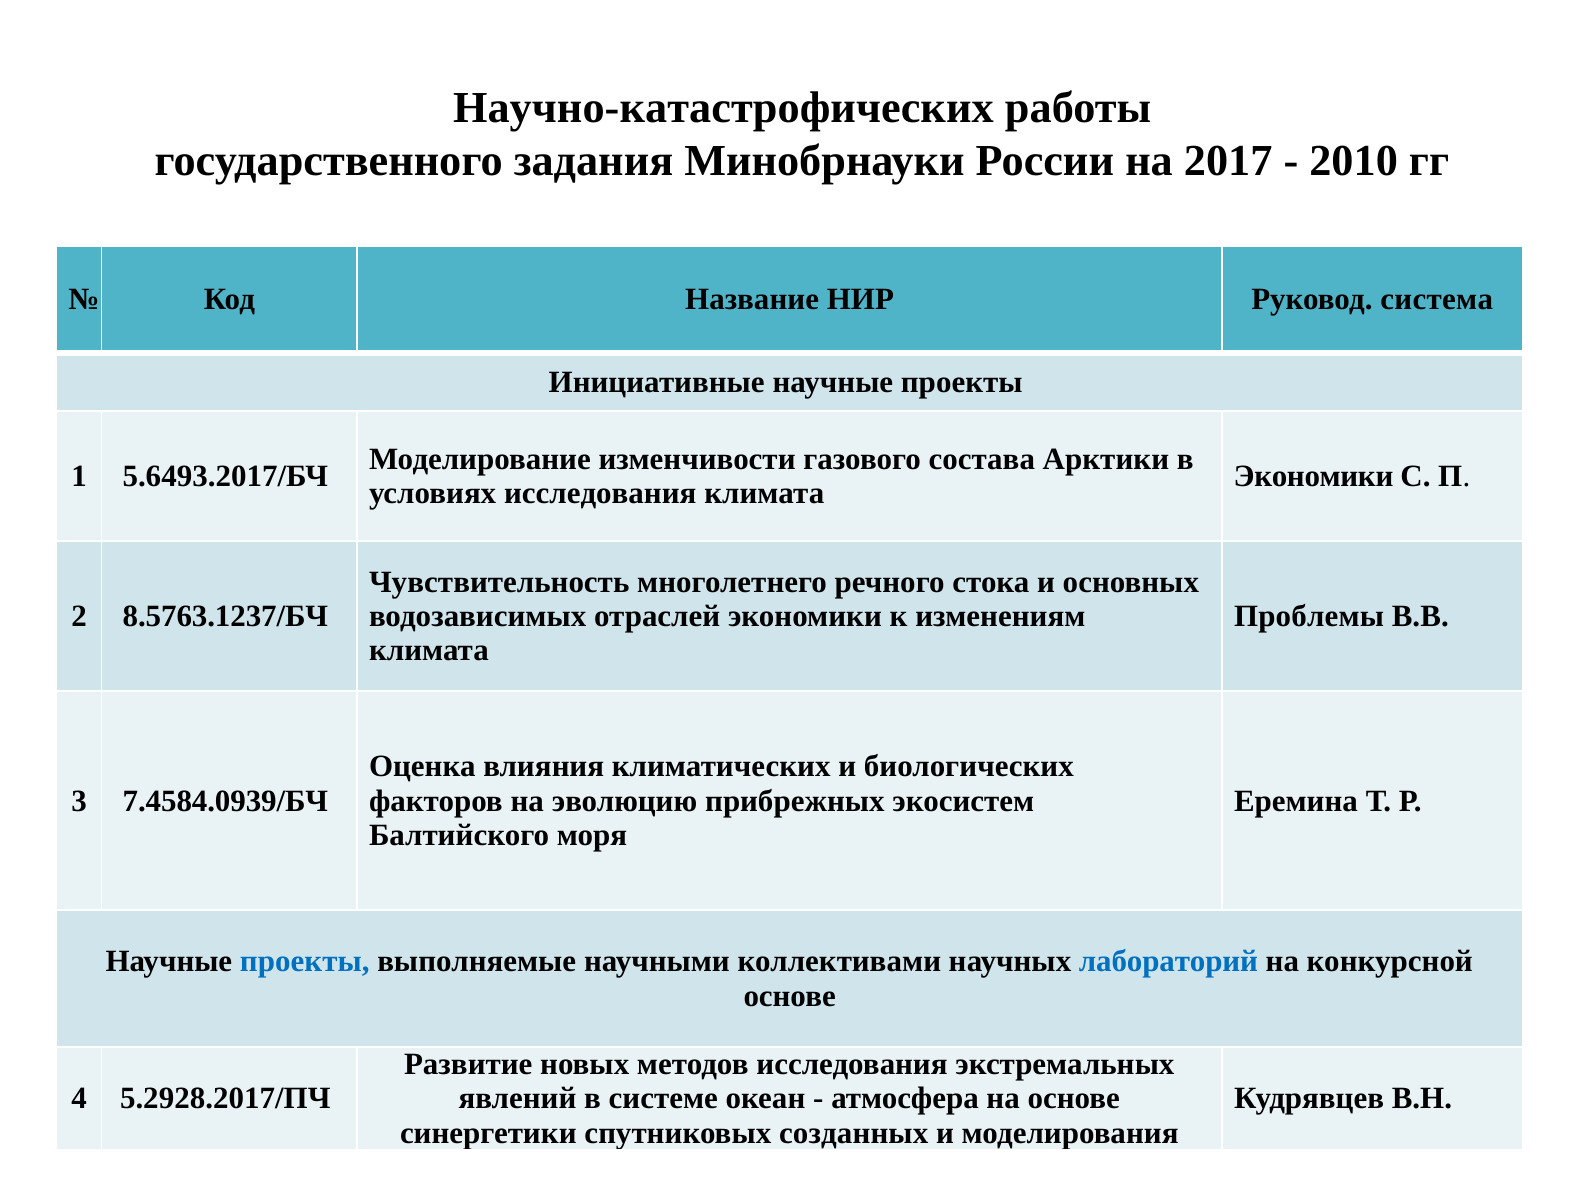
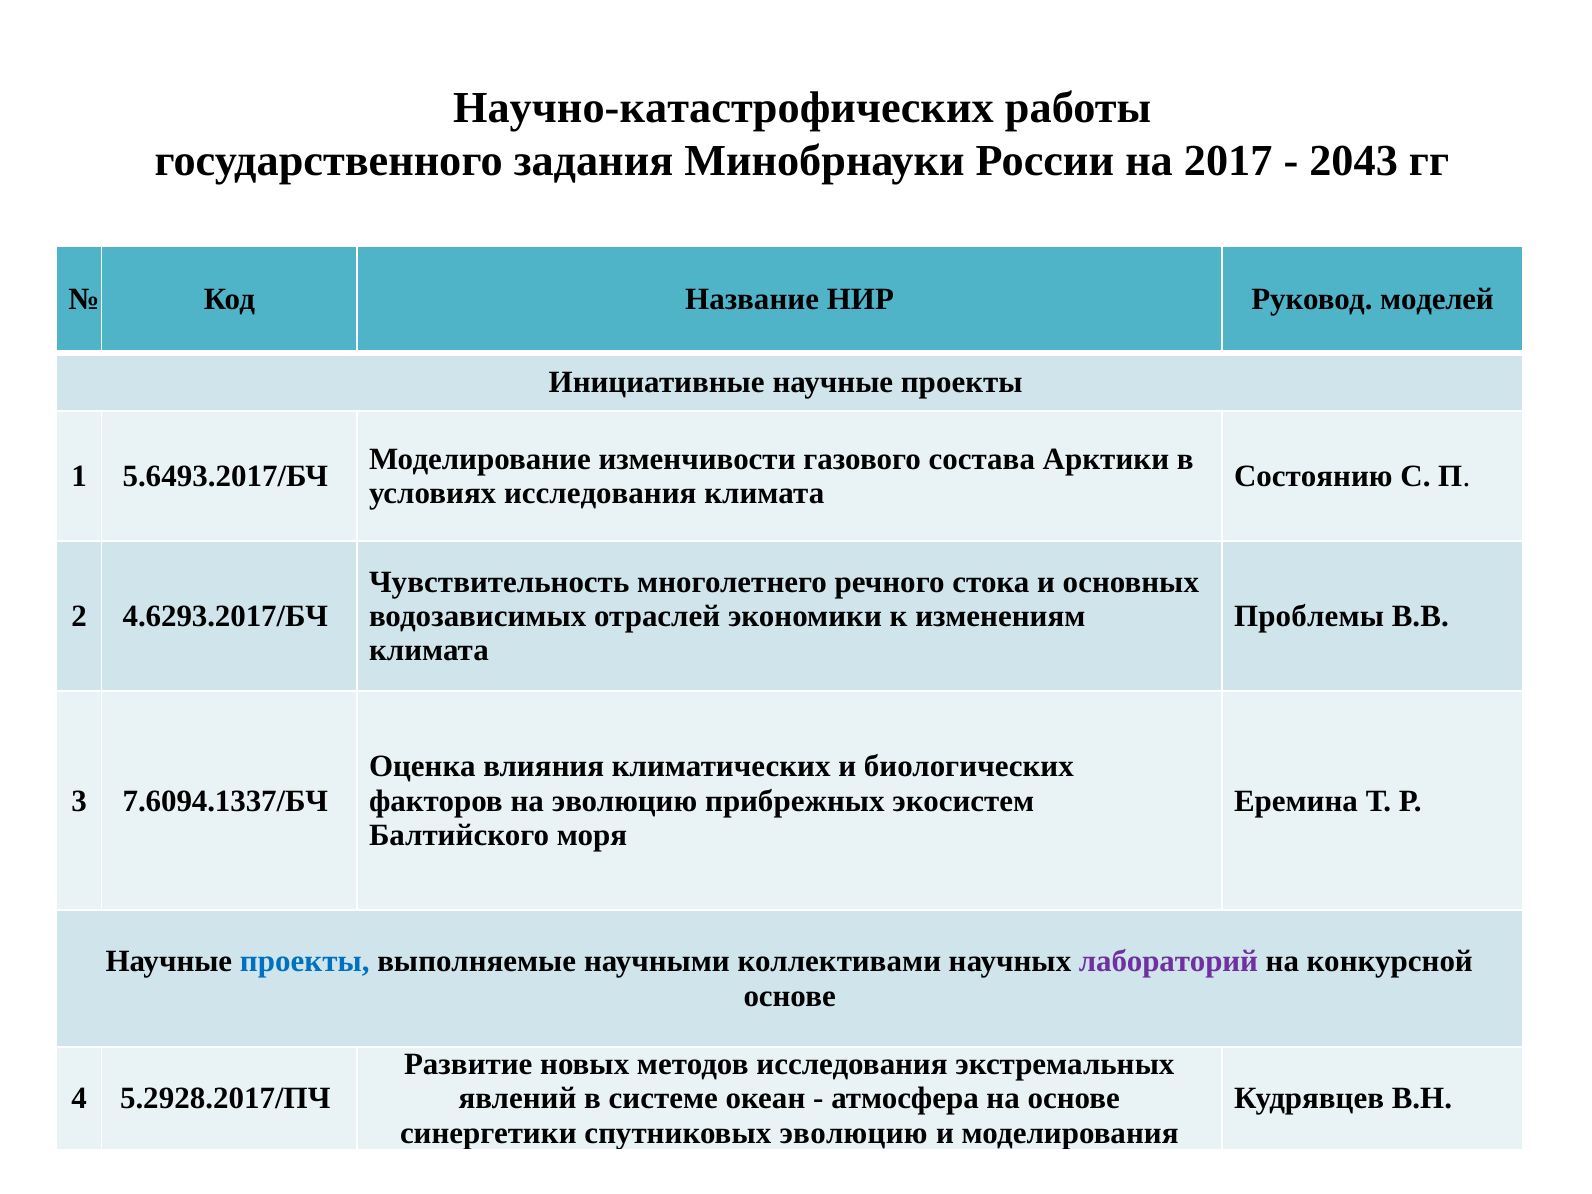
2010: 2010 -> 2043 (1354, 161)
система: система -> моделей (1437, 300)
Экономики: Экономики -> Состоянию (1313, 476)
8.5763.1237/БЧ: 8.5763.1237/БЧ -> 4.6293.2017/БЧ (225, 616)
7.4584.0939/БЧ: 7.4584.0939/БЧ -> 7.6094.1337/БЧ (225, 801)
лабораторий colour: blue -> purple (1168, 962)
спутниковых созданных: созданных -> эволюцию (854, 1133)
